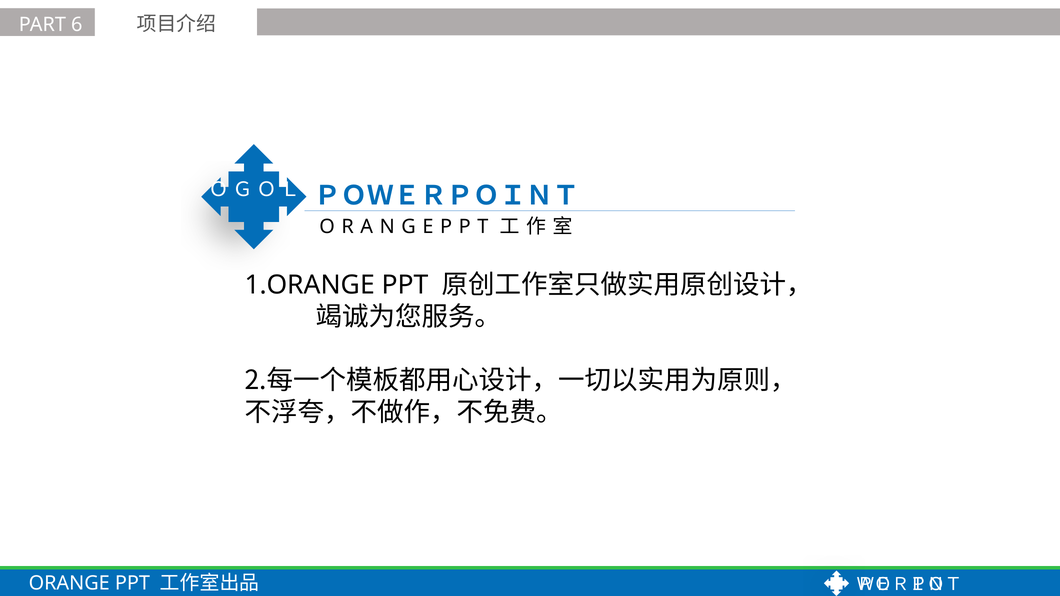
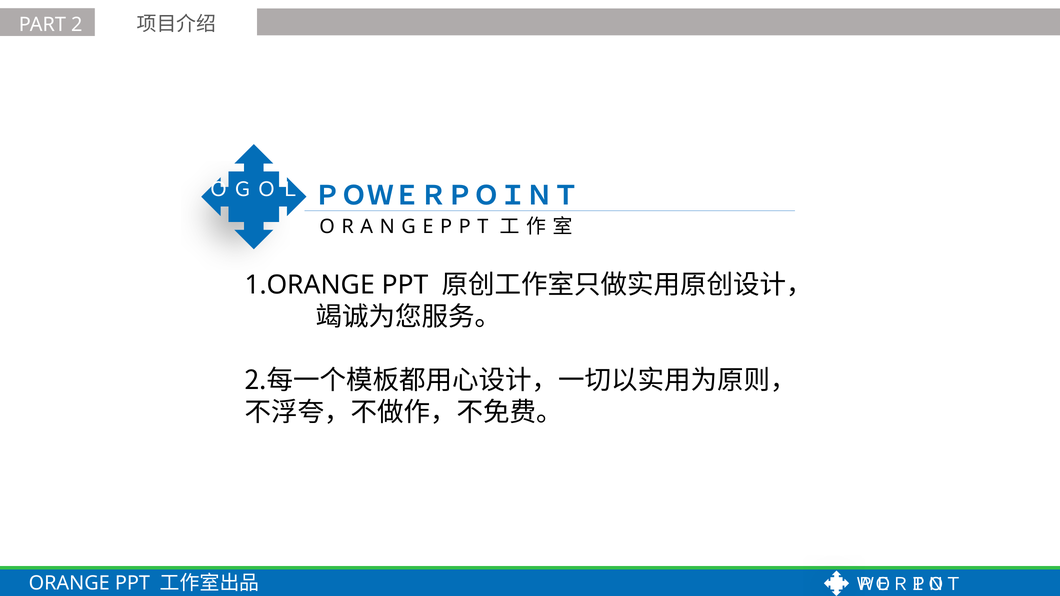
6: 6 -> 2 (77, 25)
